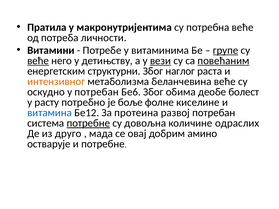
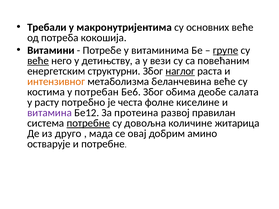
Пратила: Пратила -> Требали (47, 27)
потребна: потребна -> основних (208, 27)
личности: личности -> кокошија (104, 38)
вези underline: present -> none (161, 61)
повећаним underline: present -> none (224, 61)
наглог underline: none -> present (180, 71)
оскудно: оскудно -> костима (46, 92)
болест: болест -> салата (244, 92)
боље: боље -> честа (130, 102)
витамина colour: blue -> purple (50, 113)
развој потребан: потребан -> правилан (214, 113)
одраслих: одраслих -> житарица (237, 123)
